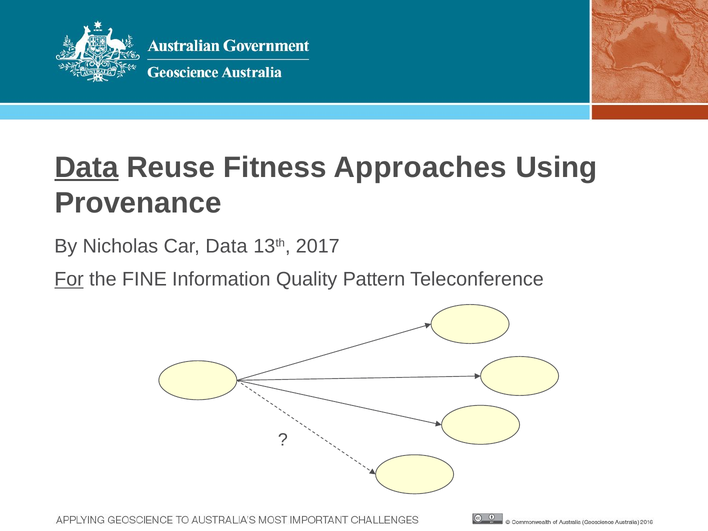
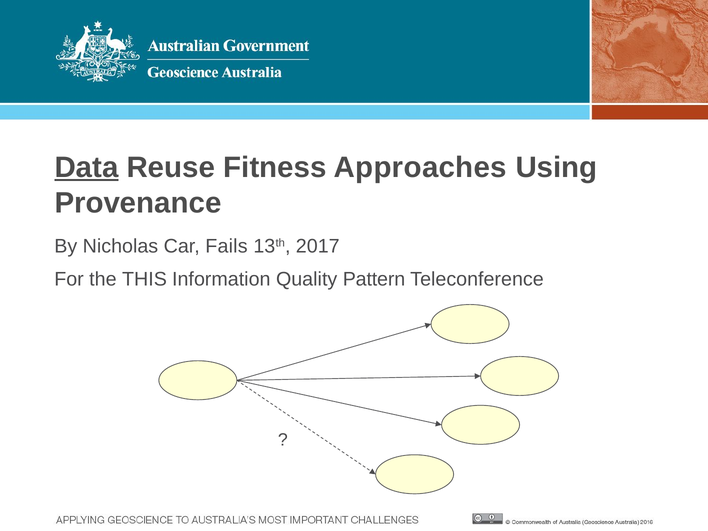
Car Data: Data -> Fails (226, 246)
For underline: present -> none (69, 279)
FINE: FINE -> THIS (144, 279)
